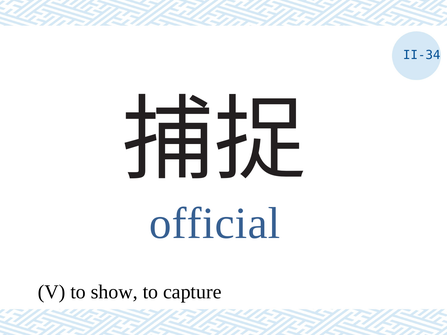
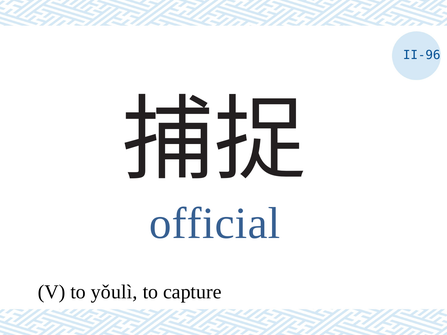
II-34: II-34 -> II-96 (422, 55)
show: show -> yǒulì (114, 292)
